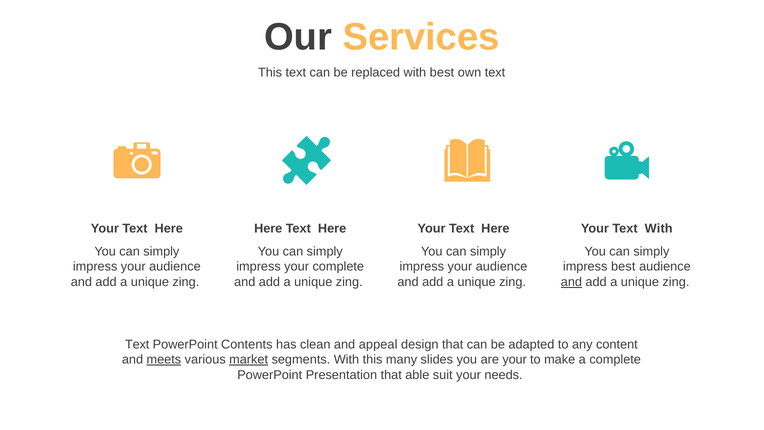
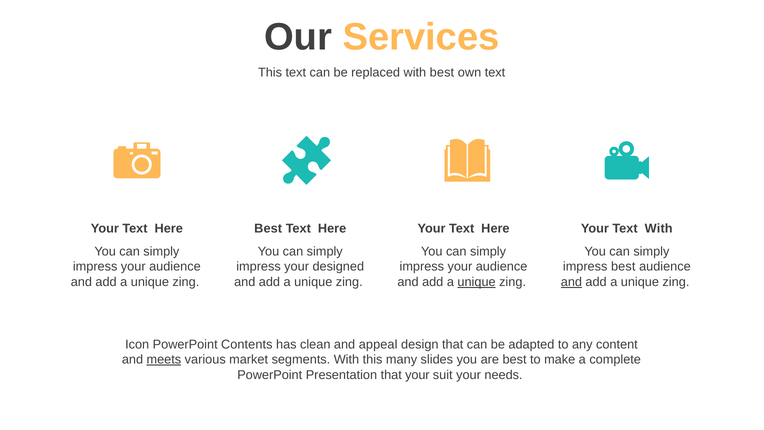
Here: Here -> Best (268, 228)
your complete: complete -> designed (338, 267)
unique underline: none -> present (477, 282)
Text: Text -> Icon (137, 344)
market underline: present -> none (249, 359)
are your: your -> best (515, 359)
that able: able -> your (417, 375)
